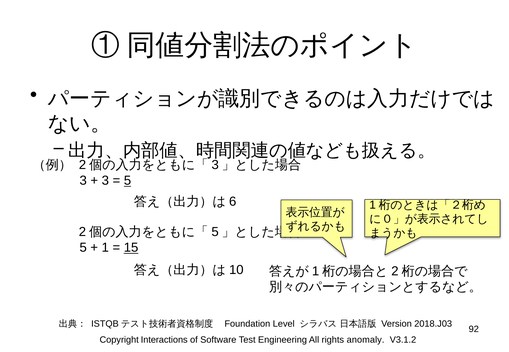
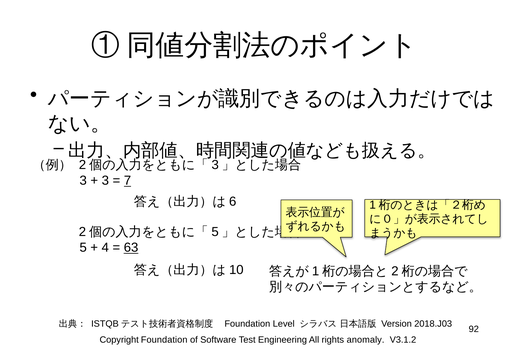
5: 5 -> 7 (128, 181)
1: 1 -> 4 (105, 248)
15: 15 -> 63 (131, 248)
Copyright Interactions: Interactions -> Foundation (164, 340)
